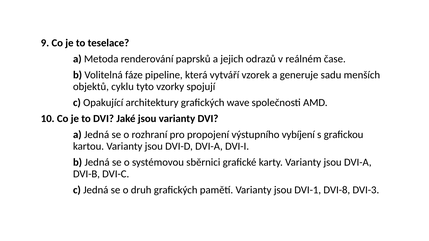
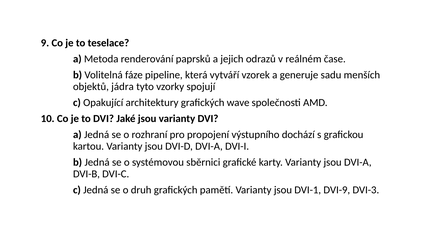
cyklu: cyklu -> jádra (123, 87)
vybíjení: vybíjení -> dochází (298, 135)
DVI-8: DVI-8 -> DVI-9 (337, 190)
